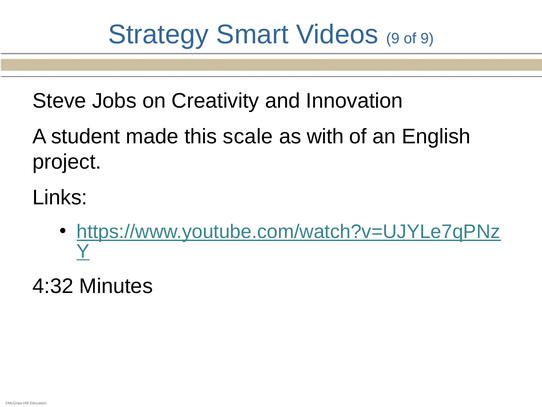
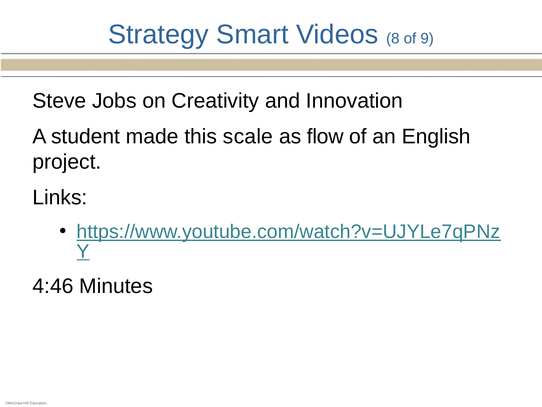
Videos 9: 9 -> 8 (393, 38)
with: with -> flow (325, 136)
4:32: 4:32 -> 4:46 (53, 286)
